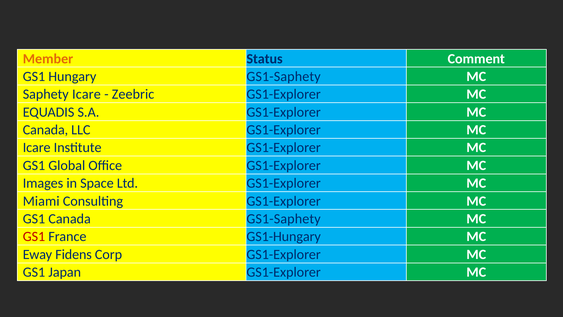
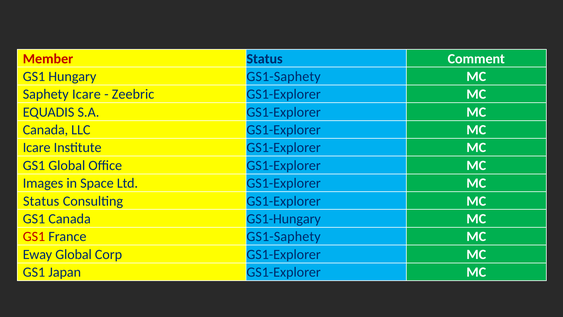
Member colour: orange -> red (48, 59)
Miami: Miami -> Status (41, 201)
Canada GS1-Saphety: GS1-Saphety -> GS1-Hungary (284, 219)
France GS1-Hungary: GS1-Hungary -> GS1-Saphety (284, 236)
Eway Fidens: Fidens -> Global (74, 254)
